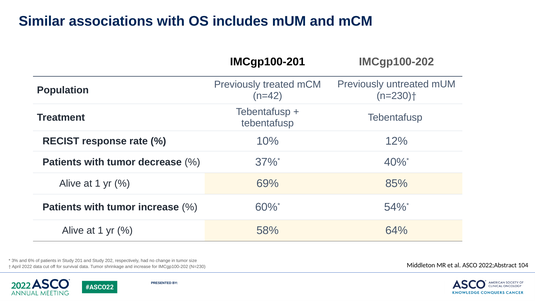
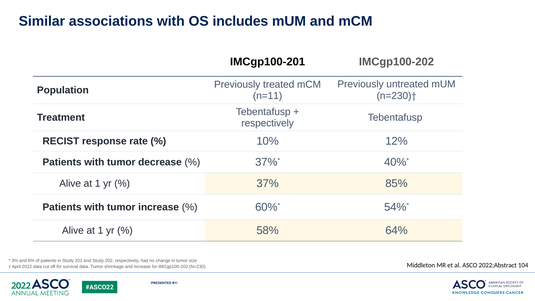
n=42: n=42 -> n=11 (268, 96)
tebentafusp: tebentafusp -> respectively (268, 123)
69%: 69% -> 37% (268, 184)
